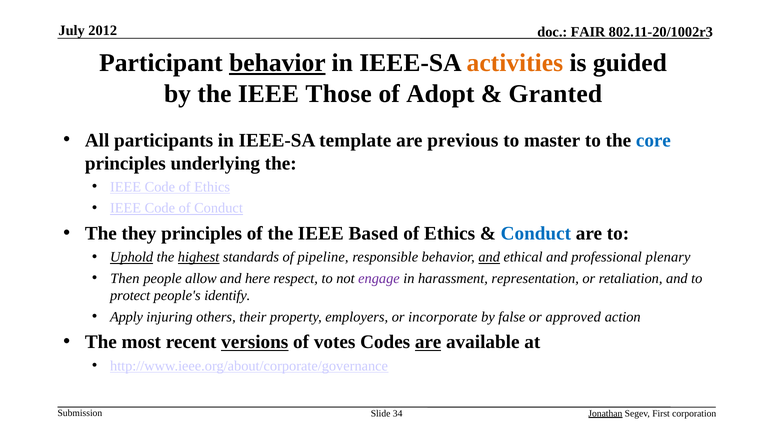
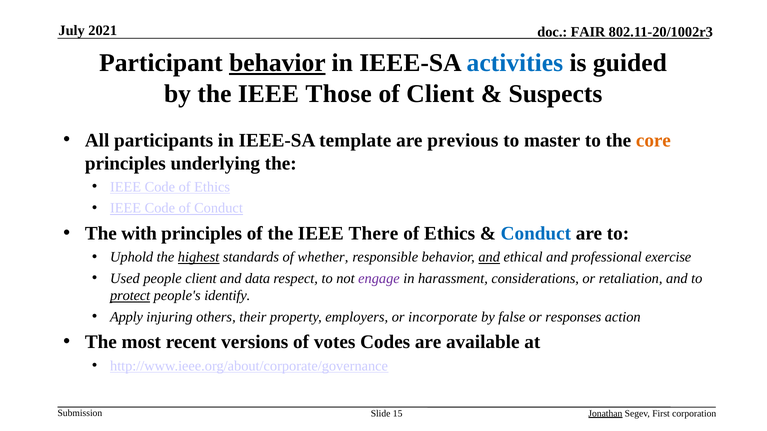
2012: 2012 -> 2021 (103, 30)
activities colour: orange -> blue (515, 63)
of Adopt: Adopt -> Client (440, 94)
Granted: Granted -> Suspects (555, 94)
core colour: blue -> orange (653, 140)
they: they -> with (139, 234)
Based: Based -> There (373, 234)
Uphold underline: present -> none (132, 257)
pipeline: pipeline -> whether (323, 257)
plenary: plenary -> exercise (668, 257)
Then: Then -> Used (125, 279)
people allow: allow -> client (201, 279)
here: here -> data (258, 279)
representation: representation -> considerations (535, 279)
protect underline: none -> present (130, 296)
approved: approved -> responses (573, 317)
versions underline: present -> none (255, 342)
are underline: present -> none (428, 342)
34: 34 -> 15 (398, 414)
